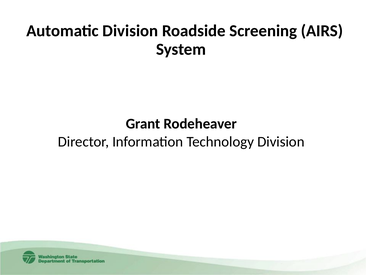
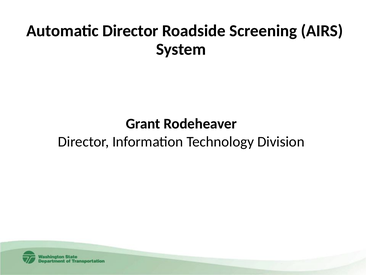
Automatic Division: Division -> Director (130, 31)
